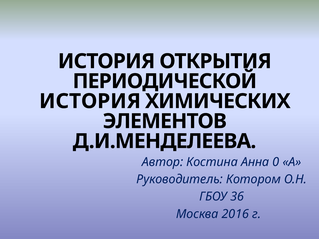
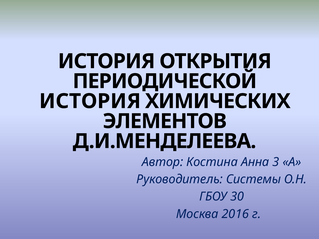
0: 0 -> 3 (276, 162)
Котором: Котором -> Системы (253, 179)
36: 36 -> 30 (237, 197)
